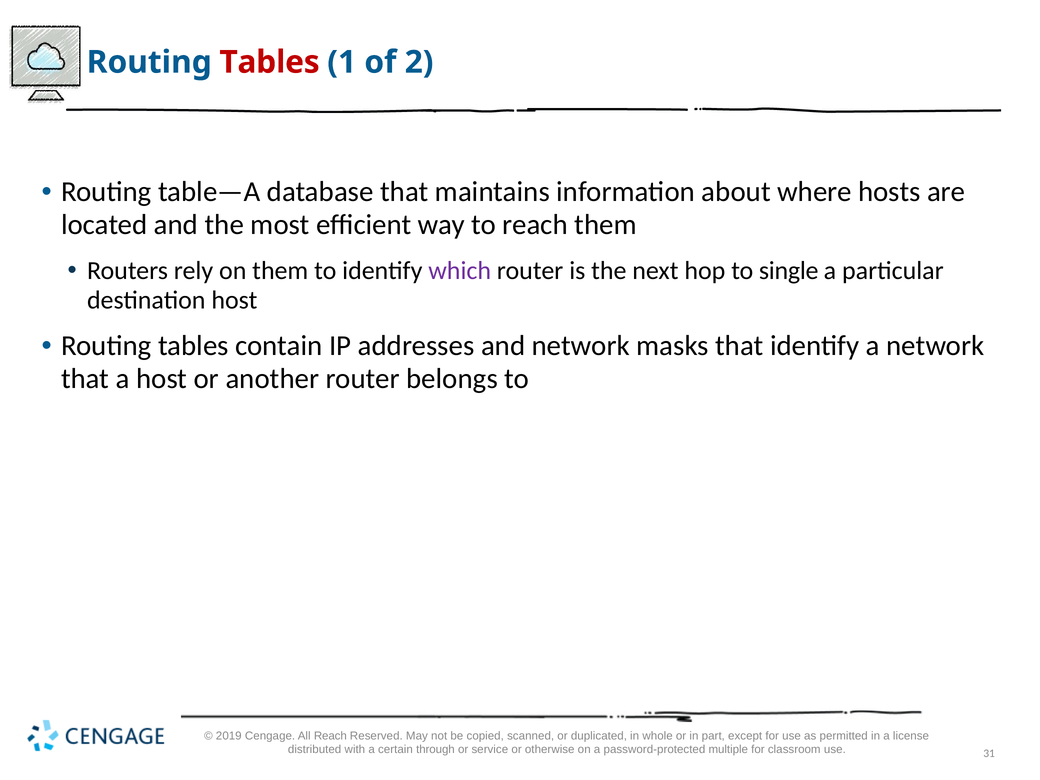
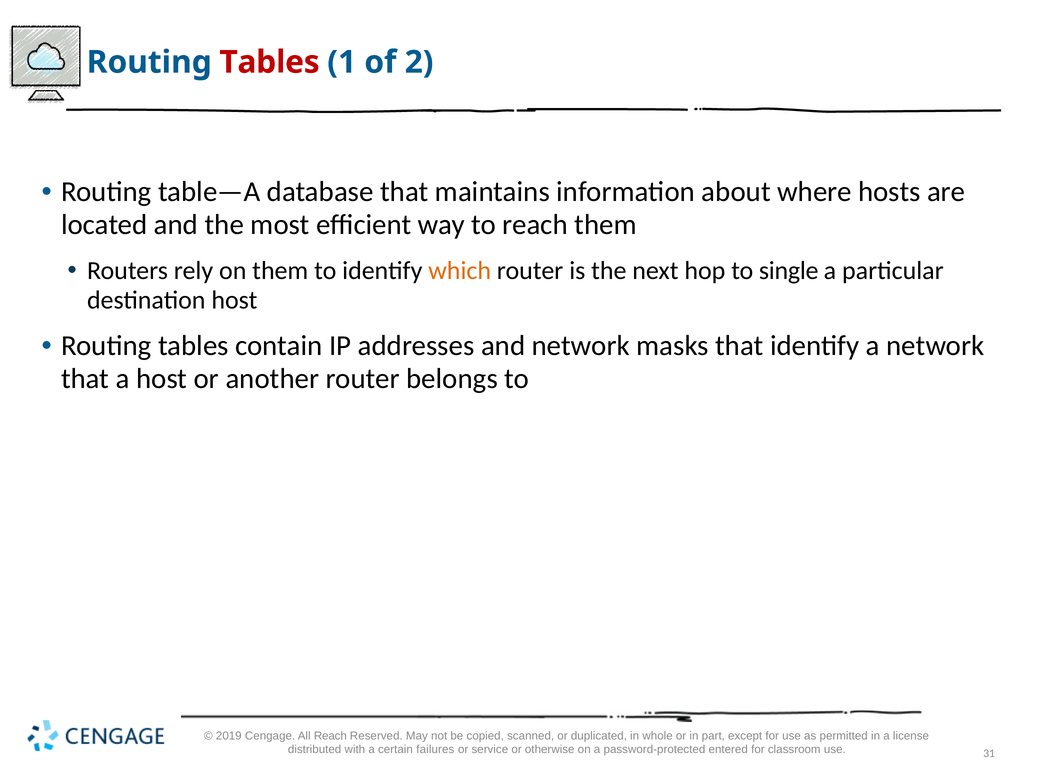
which colour: purple -> orange (460, 270)
through: through -> failures (435, 750)
multiple: multiple -> entered (728, 750)
